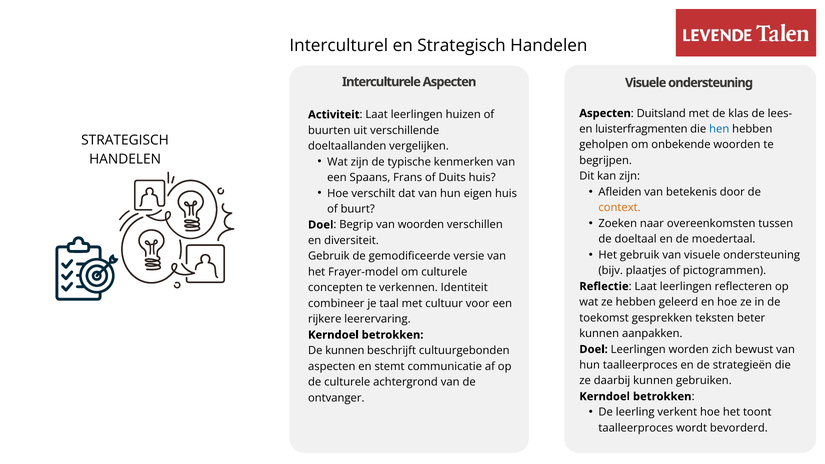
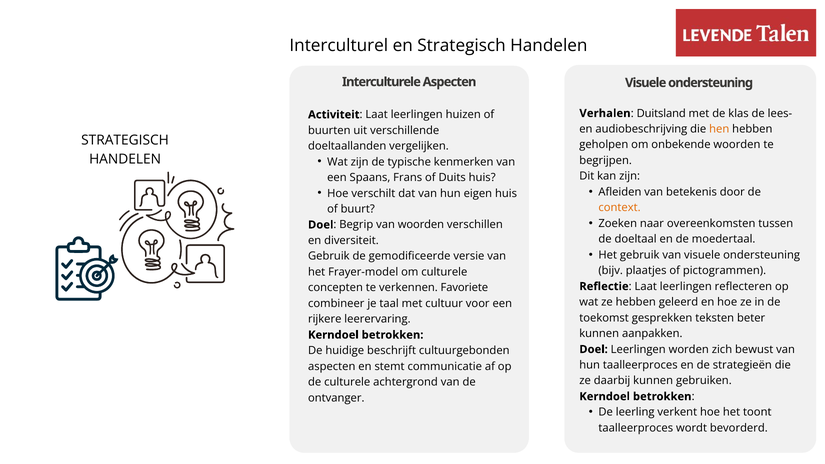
Aspecten: Aspecten -> Verhalen (605, 113)
luisterfragmenten: luisterfragmenten -> audiobeschrijving (641, 129)
hen colour: blue -> orange (719, 129)
Identiteit: Identiteit -> Favoriete (464, 288)
De kunnen: kunnen -> huidige (345, 351)
